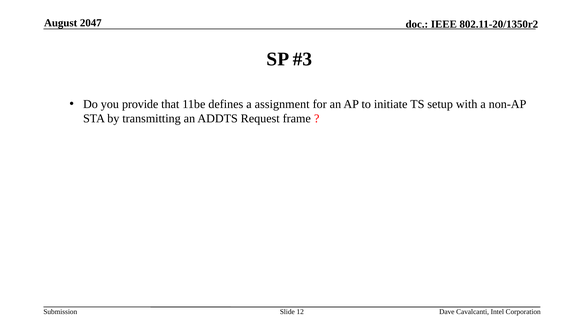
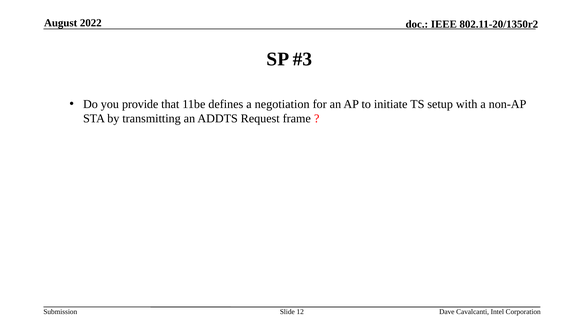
2047: 2047 -> 2022 (91, 23)
assignment: assignment -> negotiation (282, 104)
